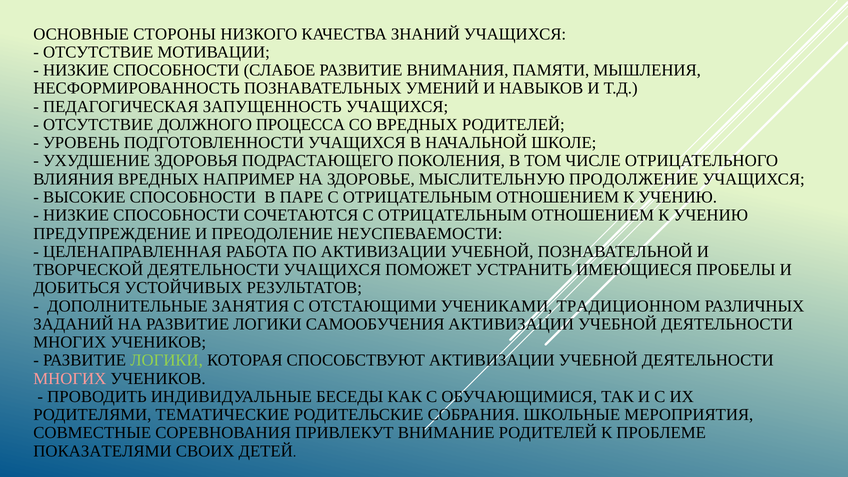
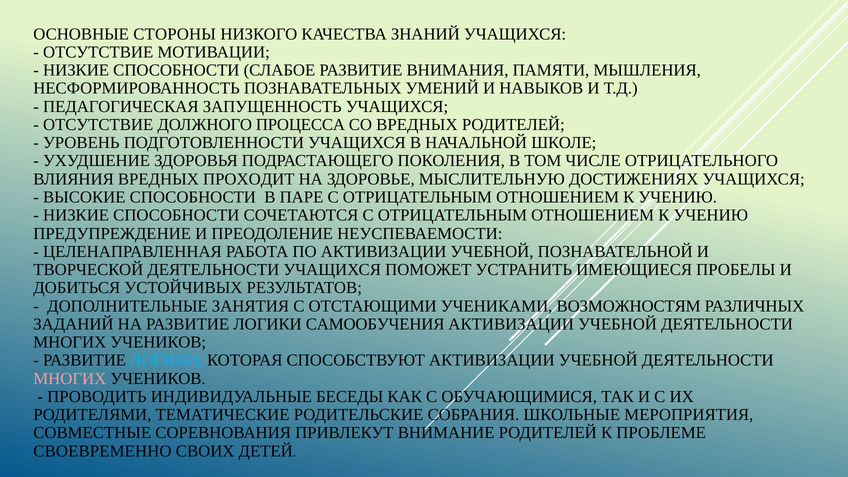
НАПРИМЕР: НАПРИМЕР -> ПРОХОДИТ (249, 179)
ПРОДОЛЖЕНИЕ: ПРОДОЛЖЕНИЕ -> ДОСТИЖЕНИЯХ (634, 179)
ТРАДИЦИОННОМ: ТРАДИЦИОННОМ -> ВОЗМОЖНОСТЯМ (629, 306)
ЛОГИКИ colour: light green -> light blue (167, 360)
ПОКАЗАТЕЛЯМИ: ПОКАЗАТЕЛЯМИ -> СВОЕВРЕМЕННО (102, 451)
